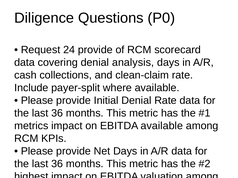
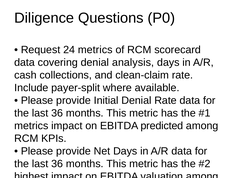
24 provide: provide -> metrics (95, 50)
EBITDA available: available -> predicted (162, 126)
